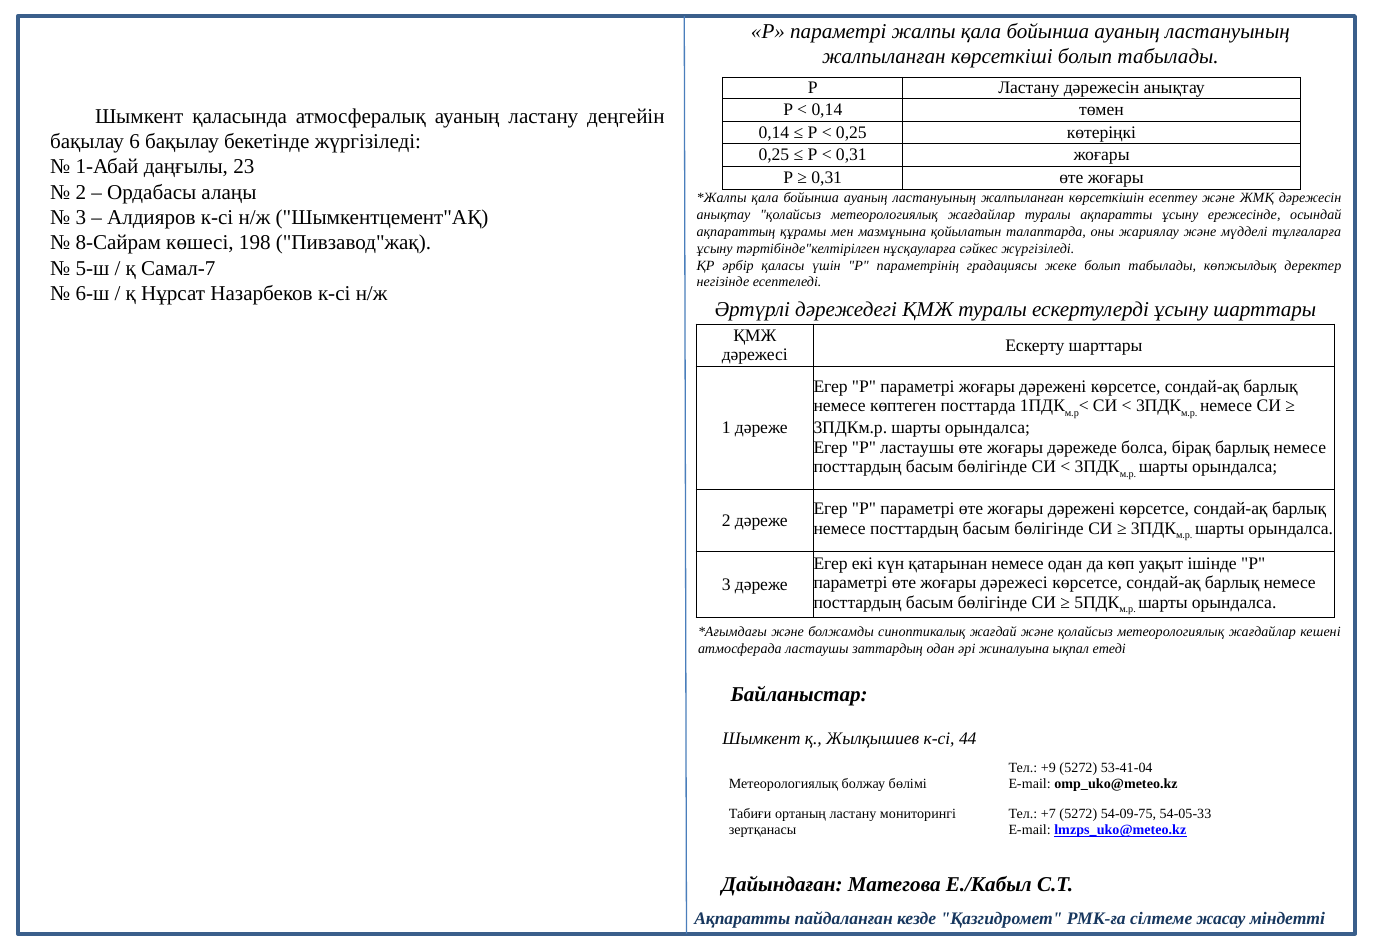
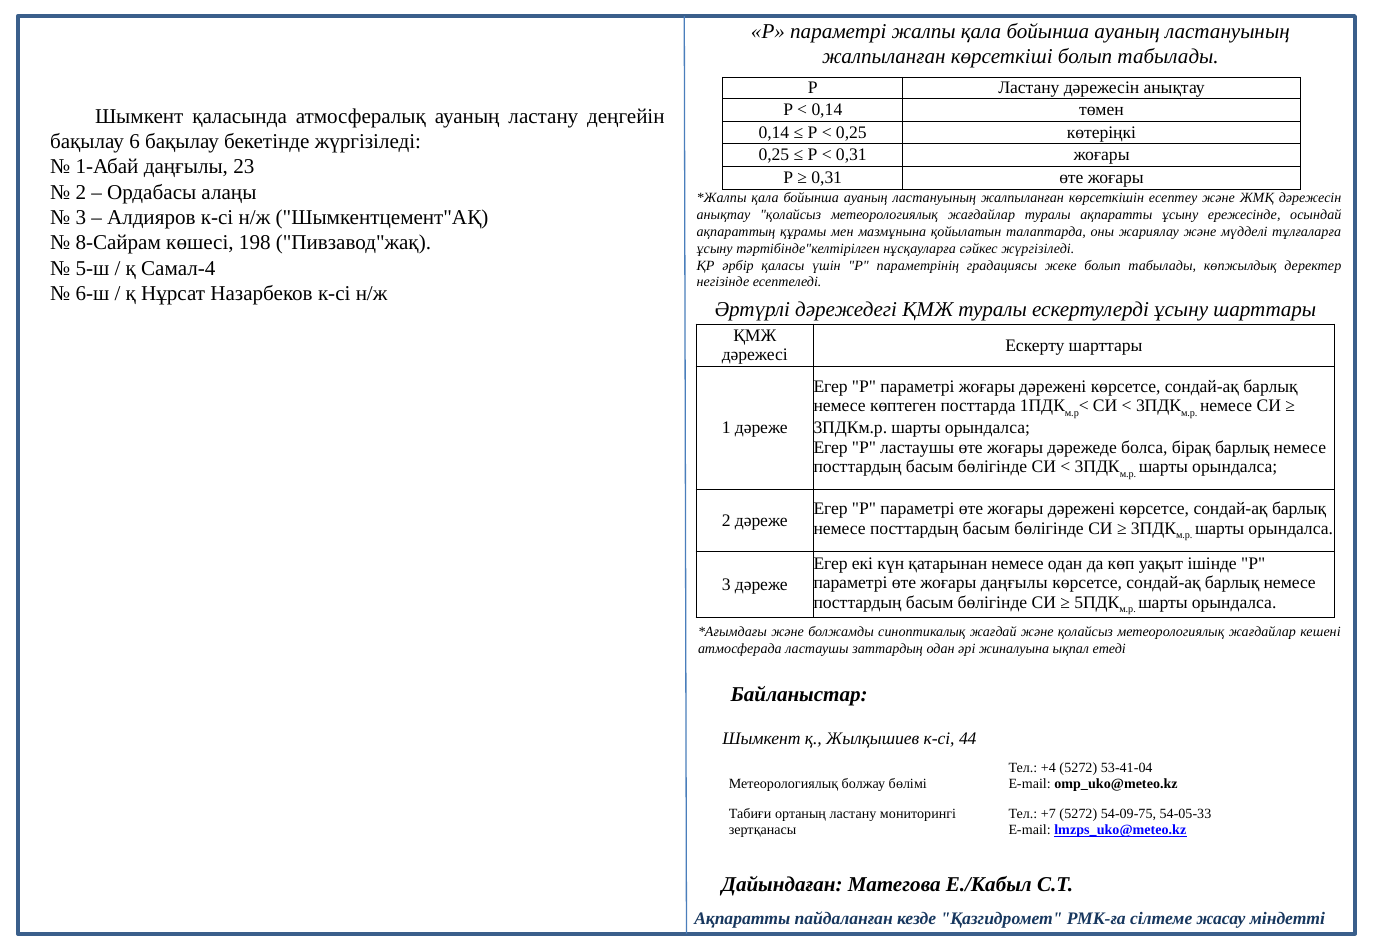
Самал-7: Самал-7 -> Самал-4 (178, 268)
жоғары дәрежесі: дәрежесі -> даңғылы (1014, 583)
+9: +9 -> +4 (1048, 768)
